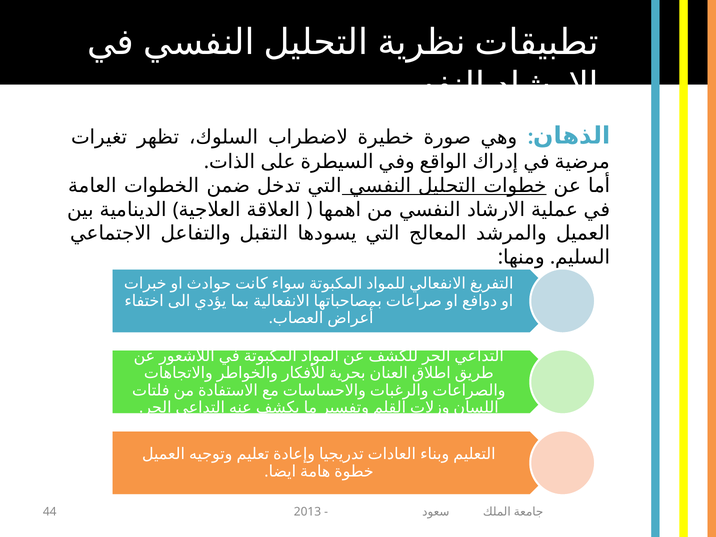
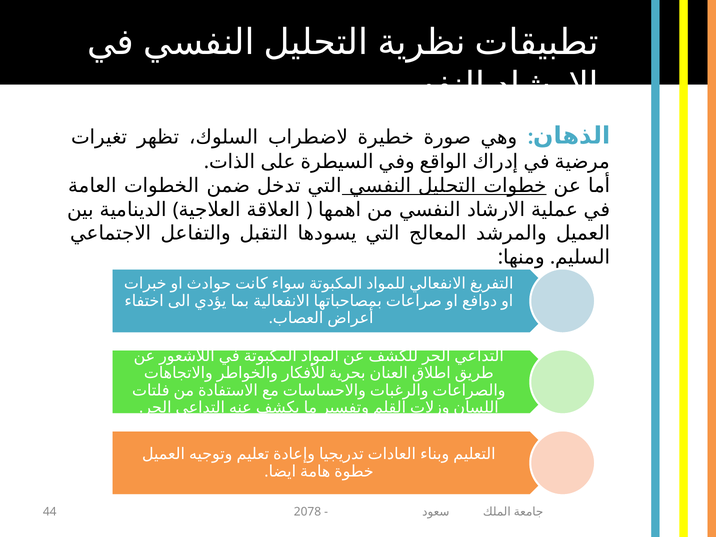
2013: 2013 -> 2078 (307, 512)
